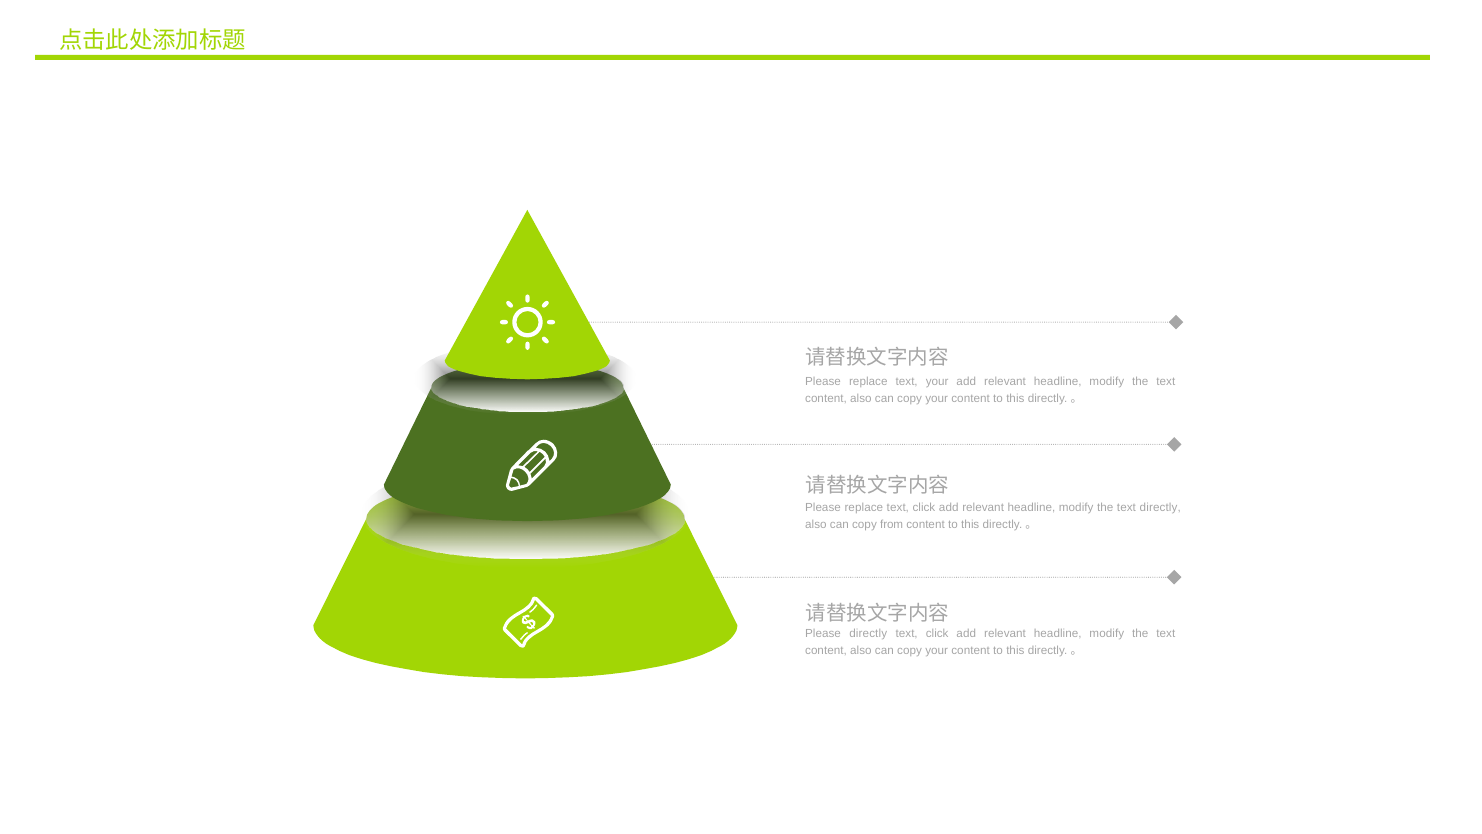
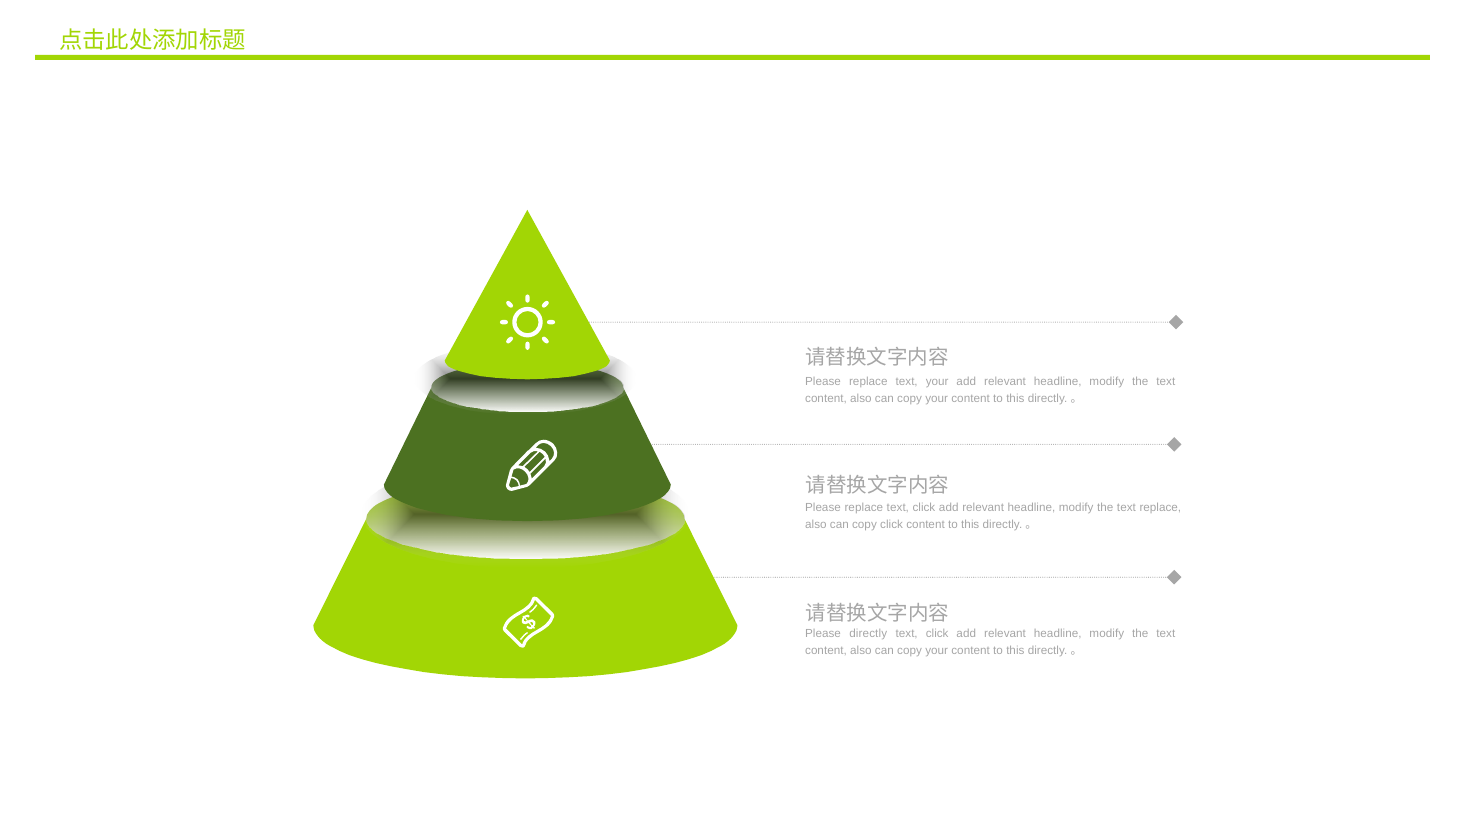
text directly: directly -> replace (1160, 507)
copy from: from -> click (892, 524)
